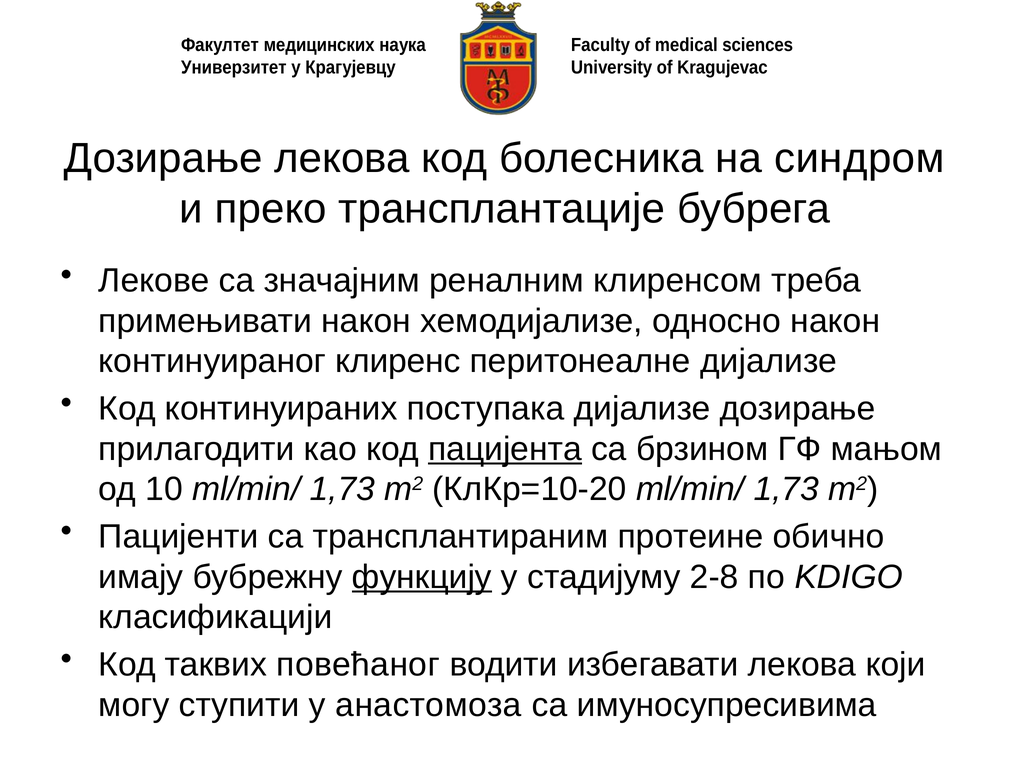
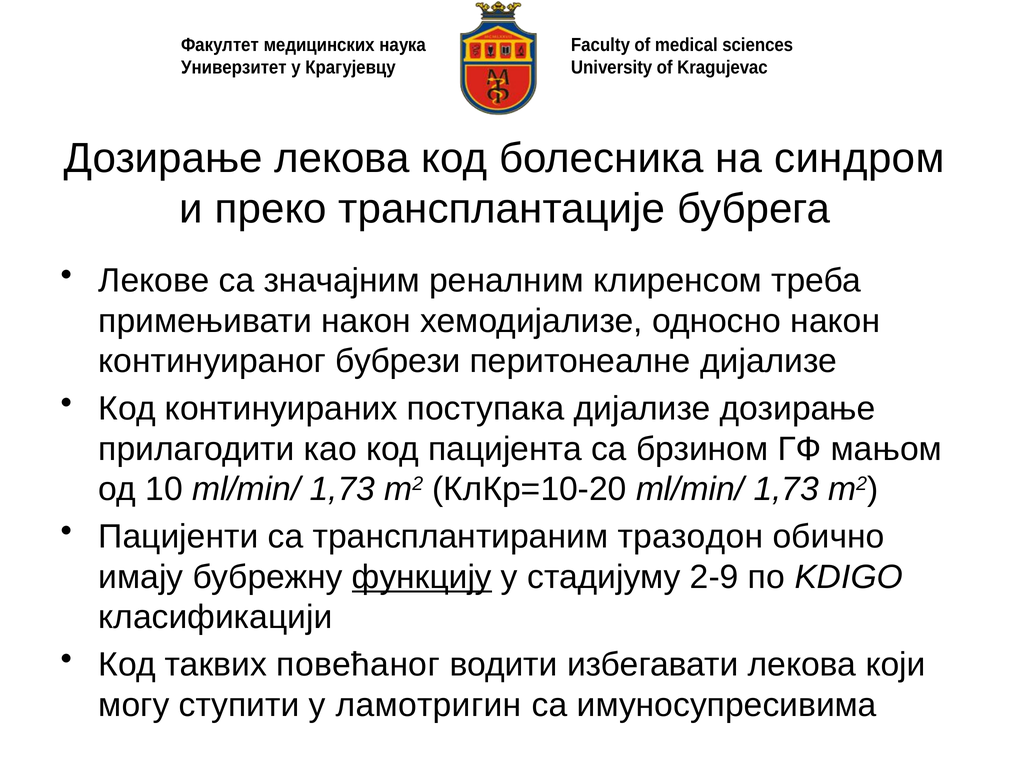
клиренс: клиренс -> бубрези (398, 361)
пацијента underline: present -> none (505, 449)
протеине: протеине -> тразодон (690, 536)
2-8: 2-8 -> 2-9 (714, 577)
анастомоза: анастомоза -> ламотригин (429, 704)
